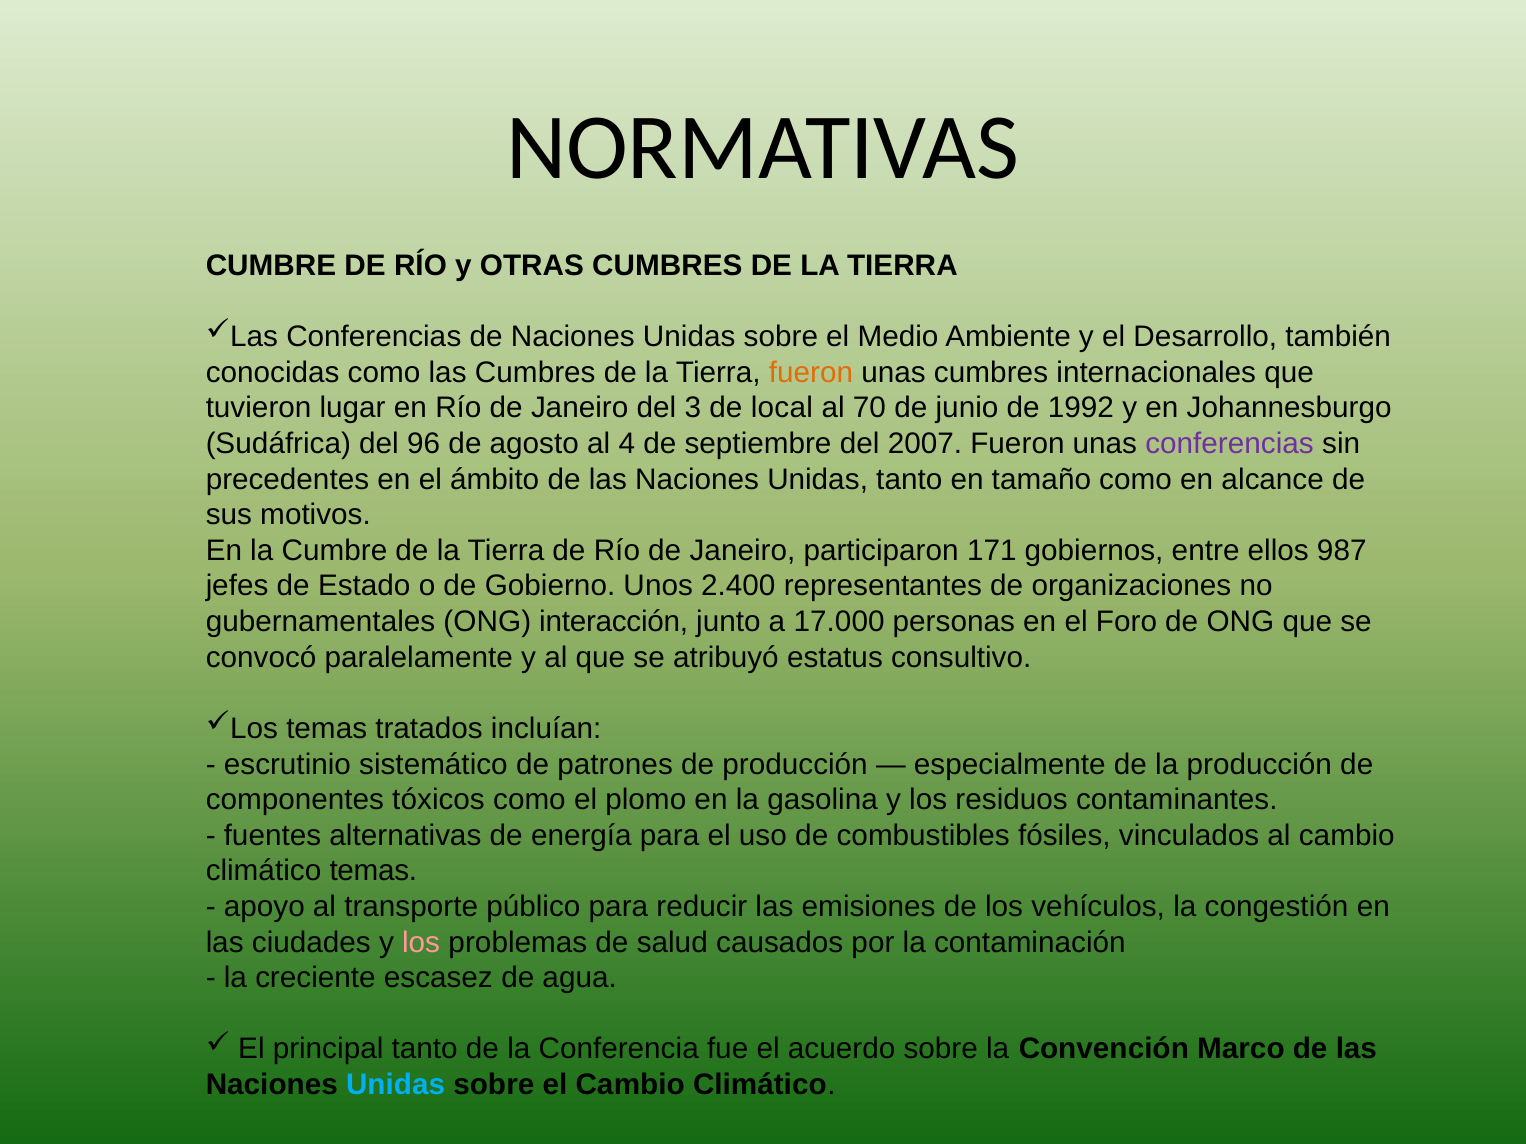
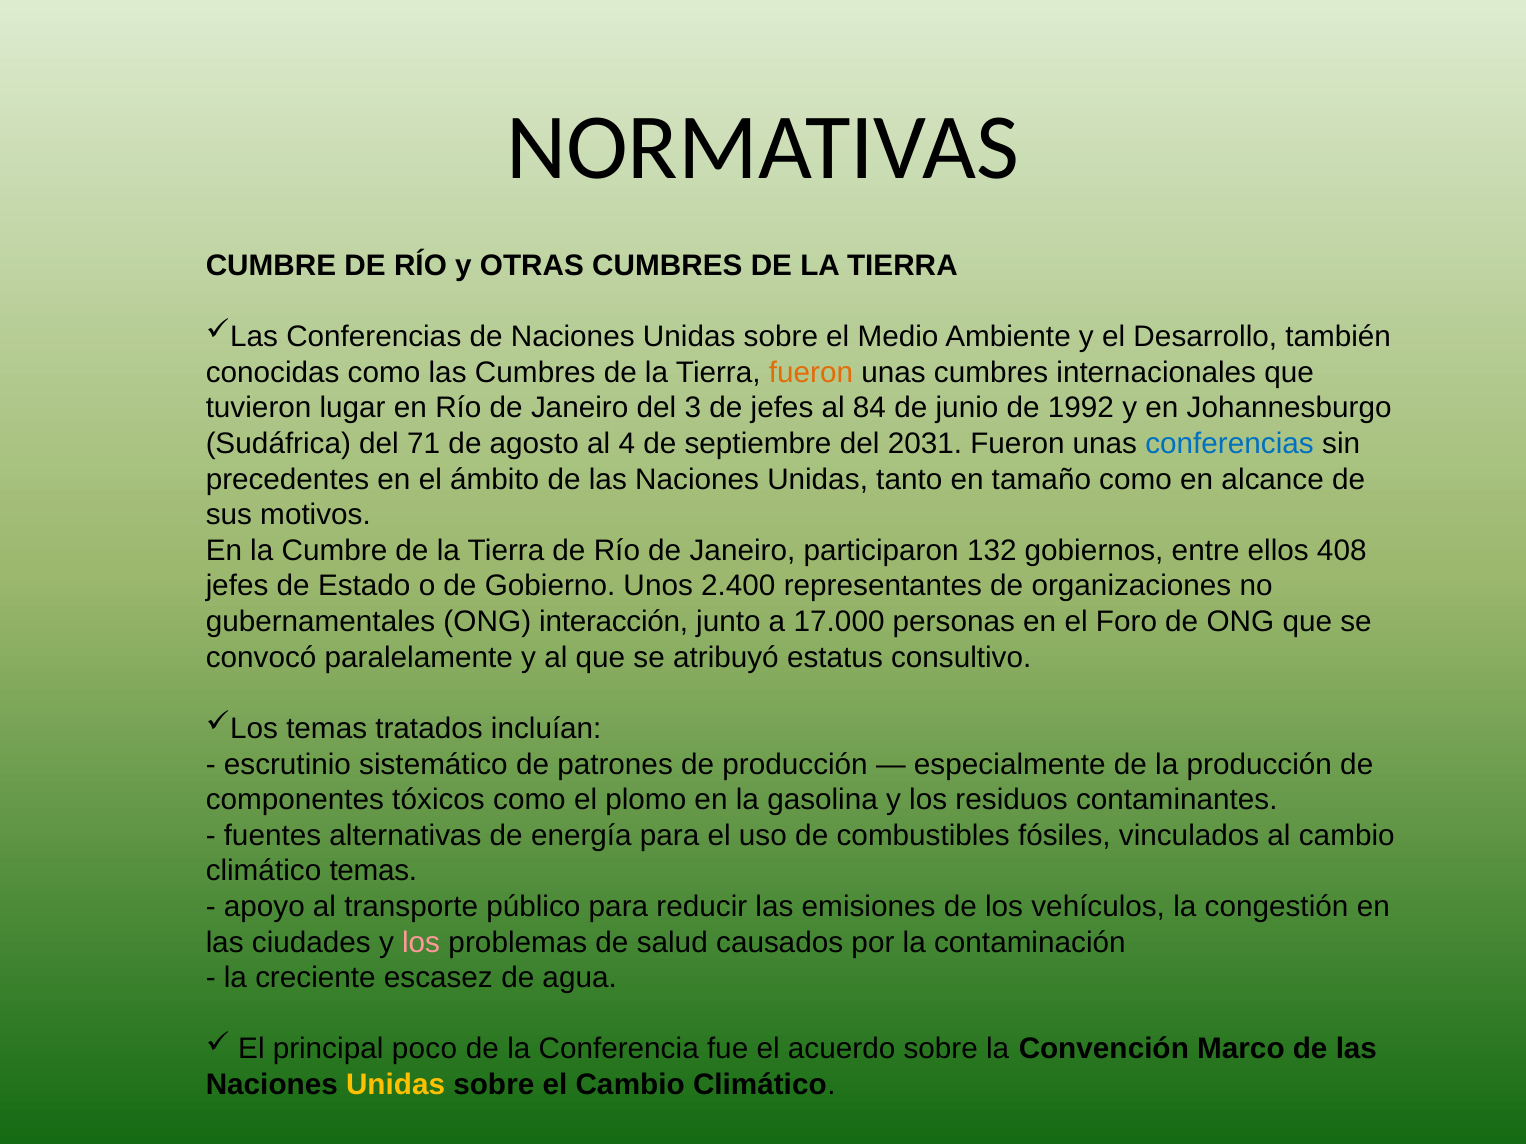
de local: local -> jefes (782, 408)
70: 70 -> 84 (869, 408)
96: 96 -> 71 (424, 444)
2007: 2007 -> 2031 (925, 444)
conferencias colour: purple -> blue (1230, 444)
171: 171 -> 132 (992, 551)
987: 987 -> 408 (1342, 551)
principal tanto: tanto -> poco (424, 1050)
Unidas colour: light blue -> yellow (396, 1085)
